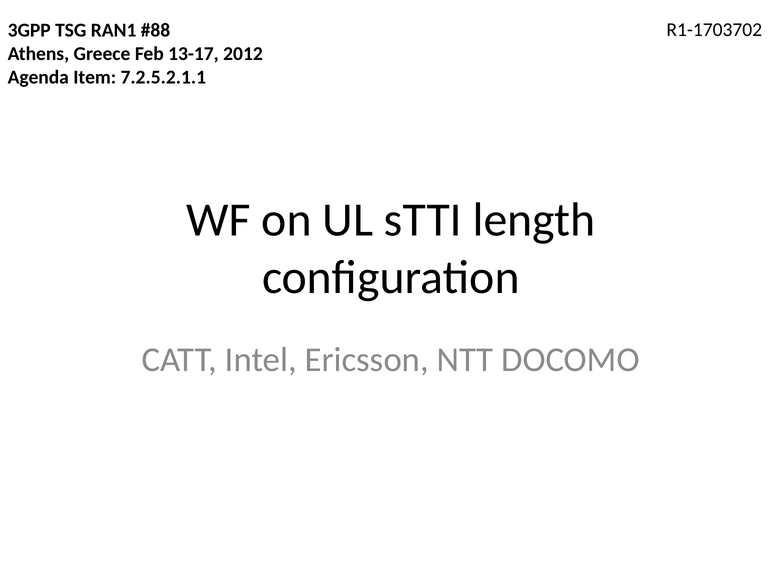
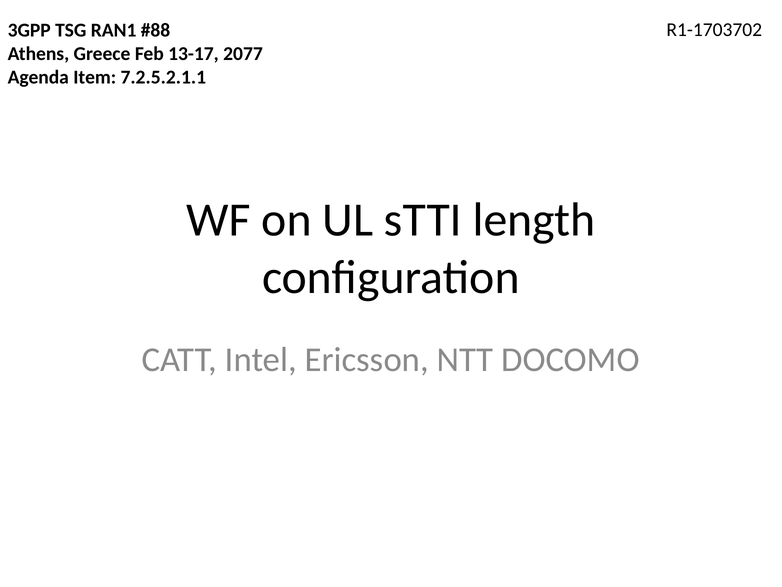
2012: 2012 -> 2077 (243, 54)
